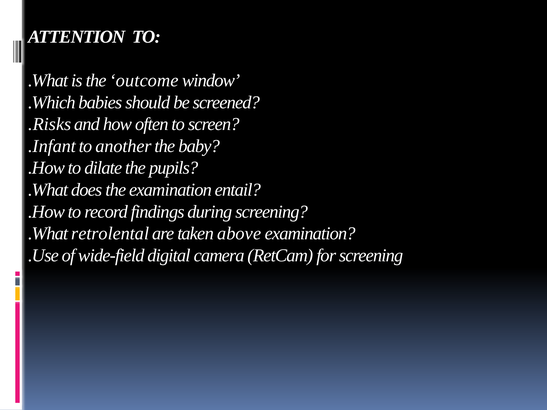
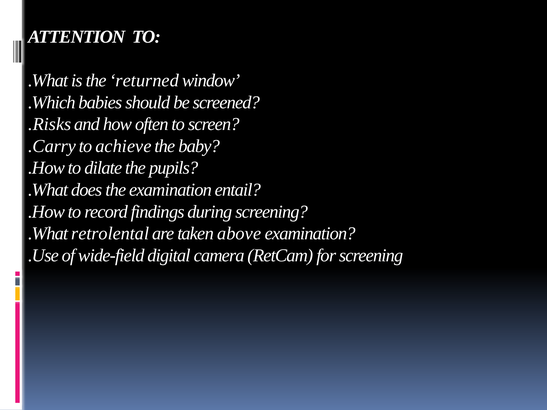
outcome: outcome -> returned (144, 81)
.Infant: .Infant -> .Carry (52, 146)
another: another -> achieve (123, 146)
